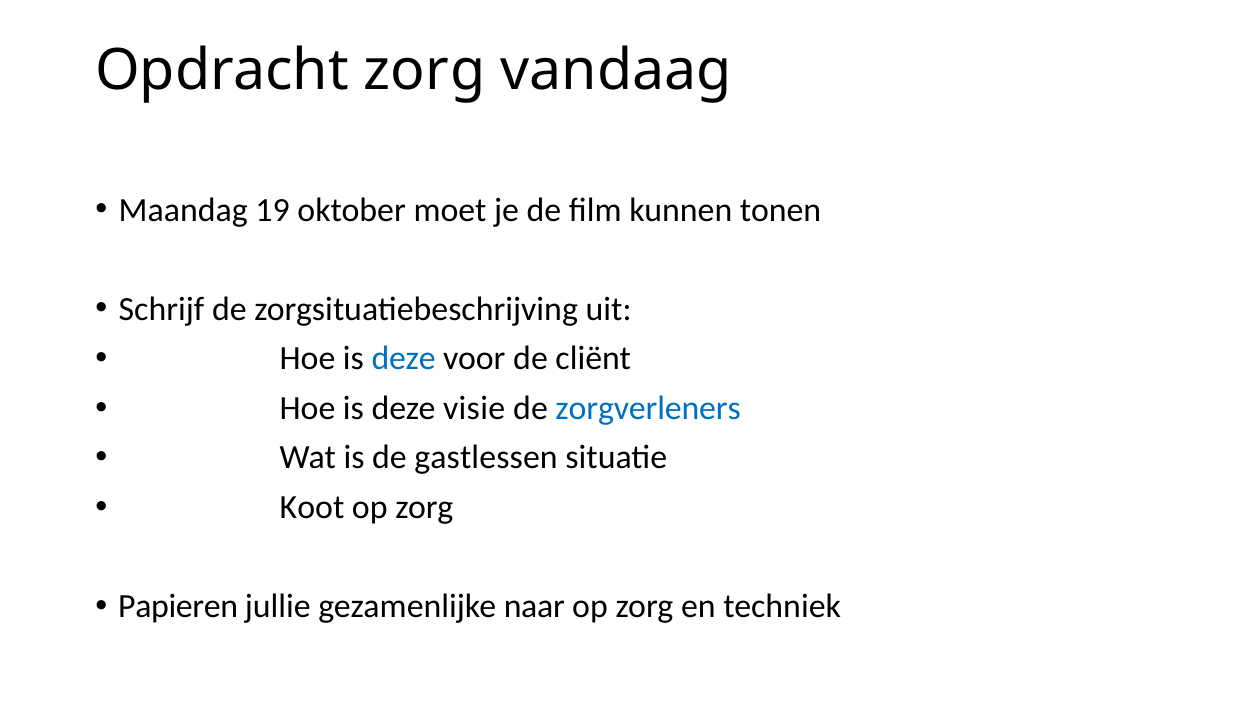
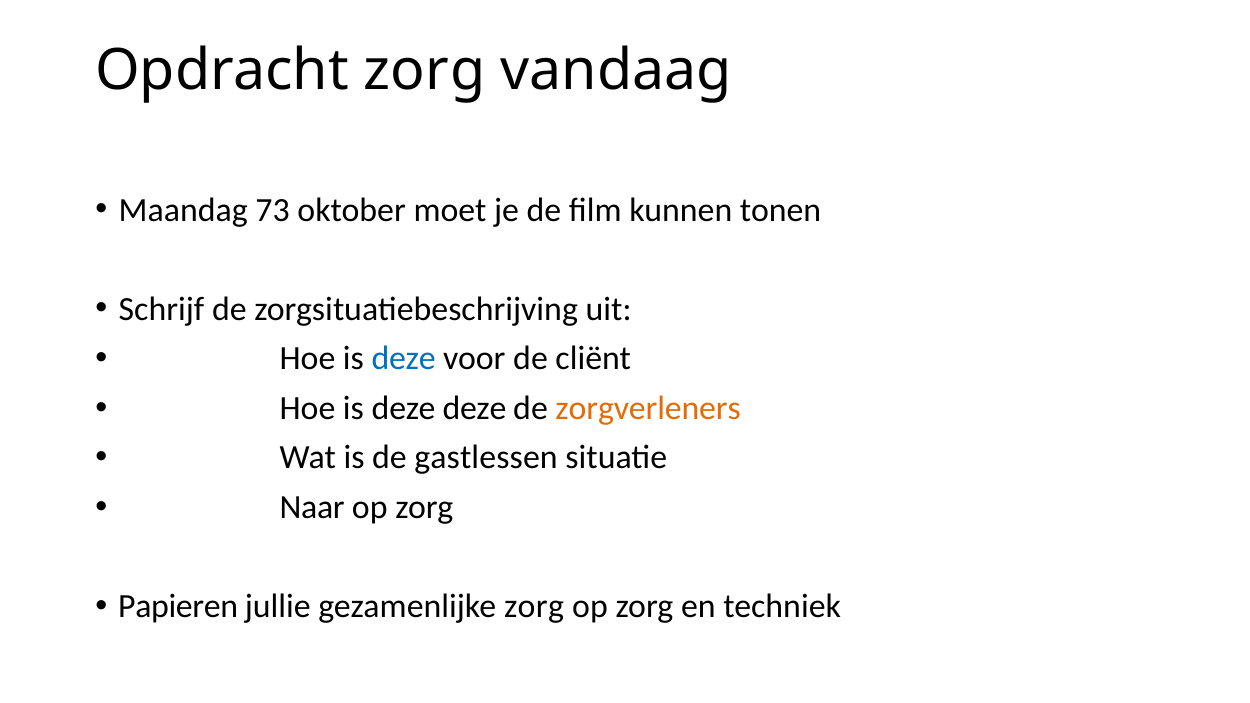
19: 19 -> 73 (273, 210)
deze visie: visie -> deze (474, 408)
zorgverleners colour: blue -> orange (648, 408)
Koot: Koot -> Naar (312, 507)
gezamenlijke naar: naar -> zorg (534, 606)
